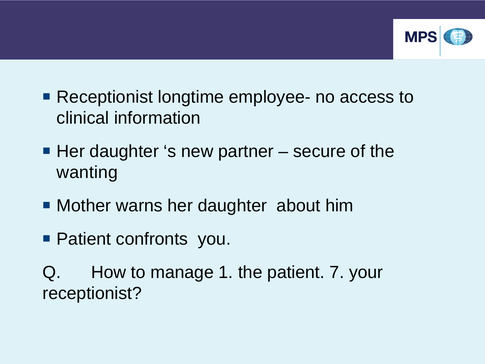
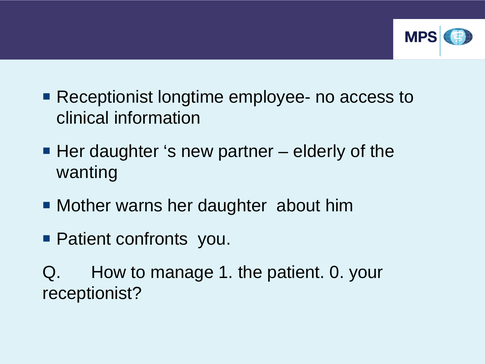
secure: secure -> elderly (319, 151)
7: 7 -> 0 (337, 272)
